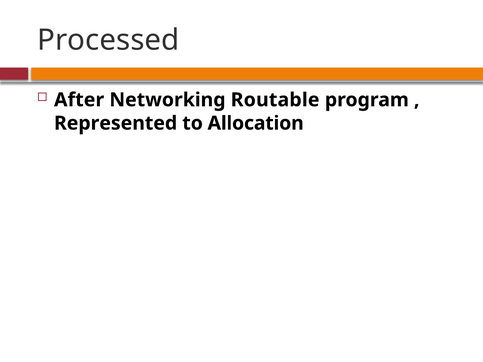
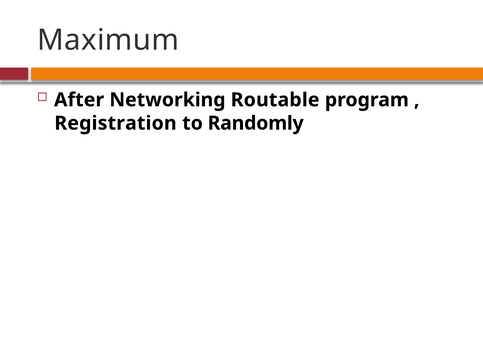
Processed: Processed -> Maximum (108, 40)
Represented: Represented -> Registration (116, 123)
Allocation: Allocation -> Randomly (256, 123)
